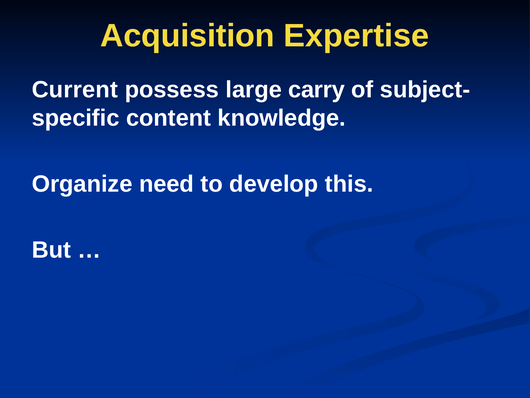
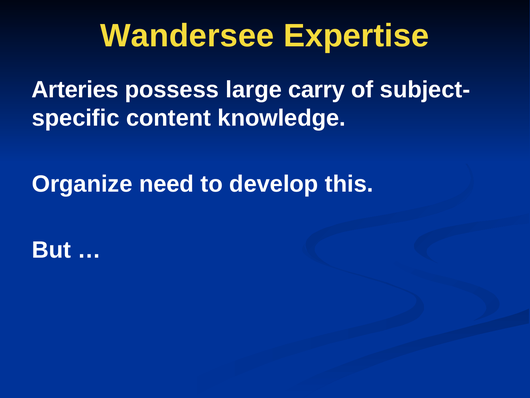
Acquisition: Acquisition -> Wandersee (187, 36)
Current: Current -> Arteries (75, 90)
